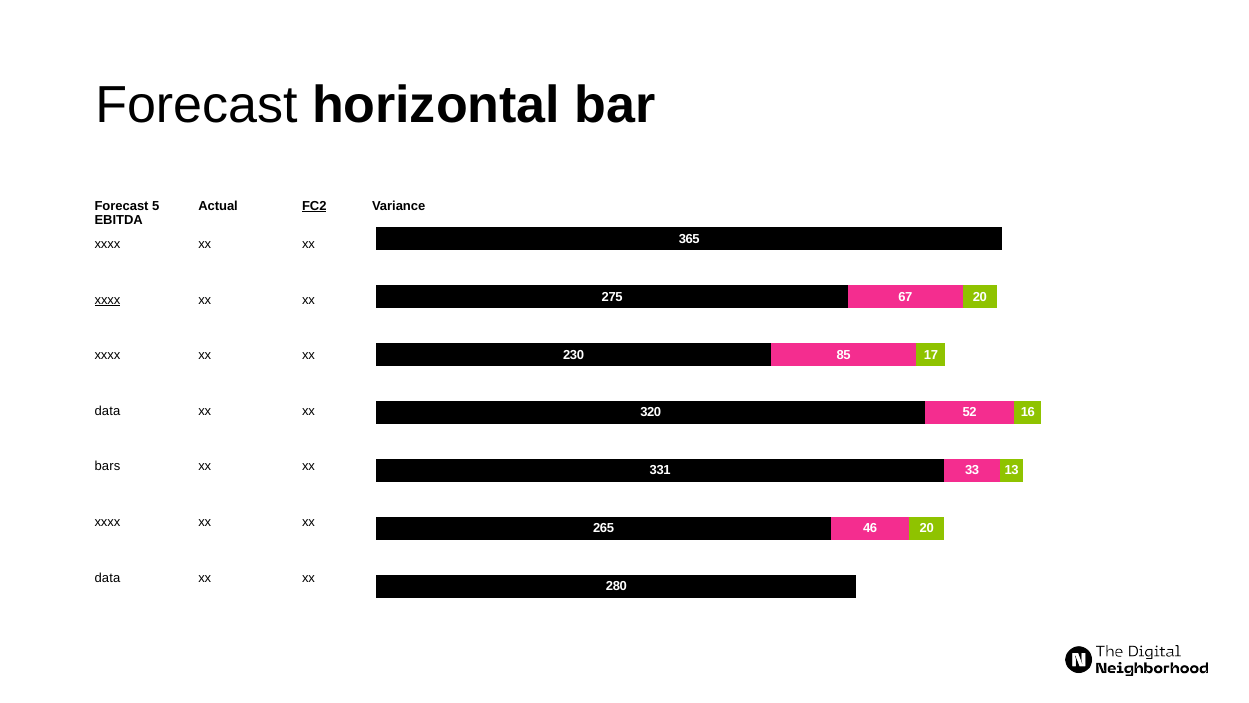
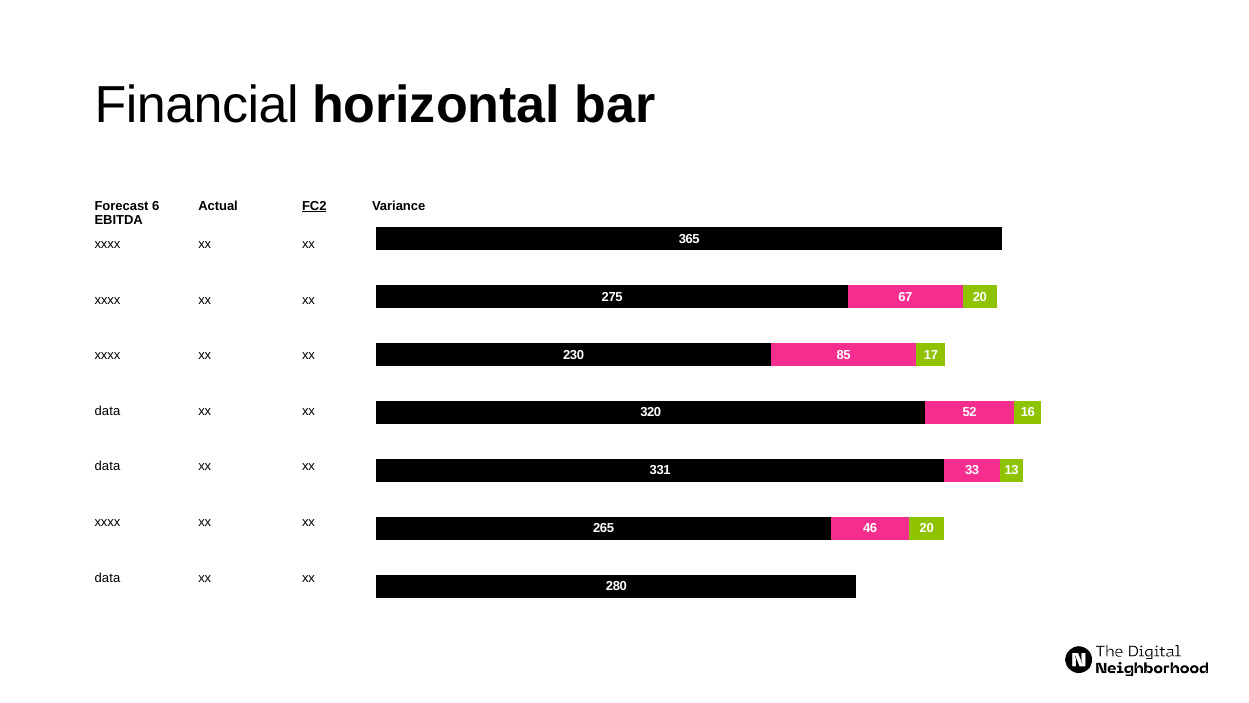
Forecast: Forecast -> Financial (197, 105)
5: 5 -> 6 (156, 206)
xxxx underline: present -> none (108, 300)
bars: bars -> data (107, 466)
